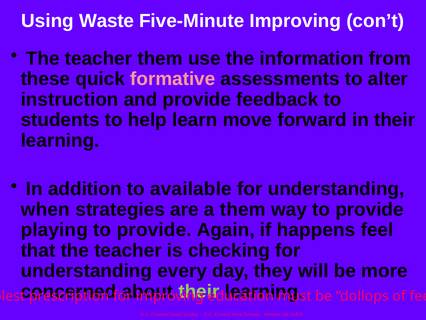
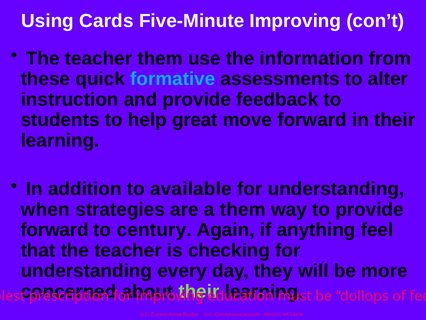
Waste: Waste -> Cards (106, 21)
formative colour: pink -> light blue (173, 79)
learn: learn -> great (195, 120)
playing: playing -> forward (54, 230)
provide: provide -> century (154, 230)
happens: happens -> anything (316, 230)
